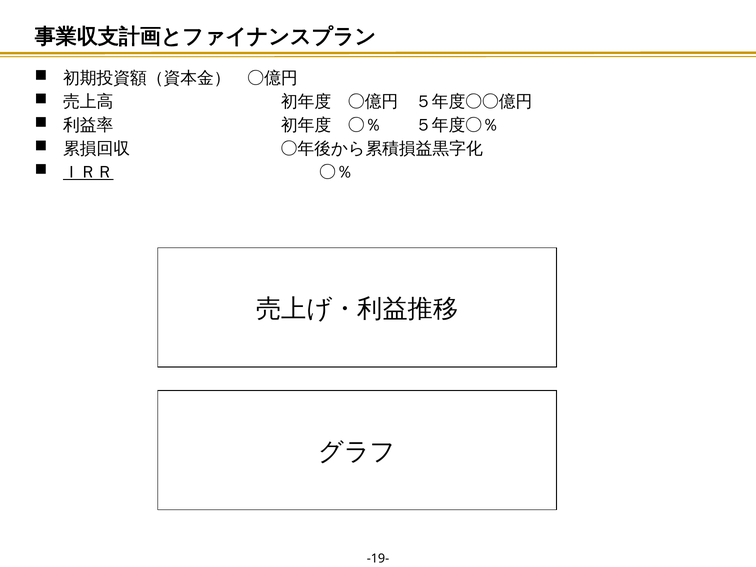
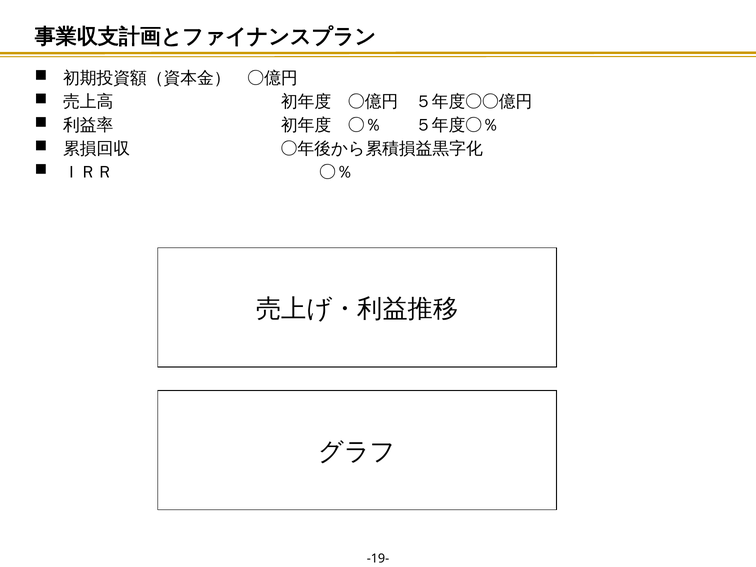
ＩＲＲ underline: present -> none (88, 172)
